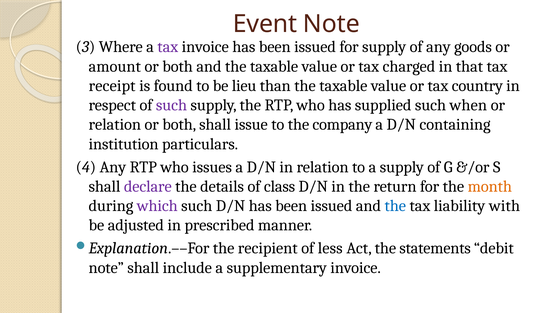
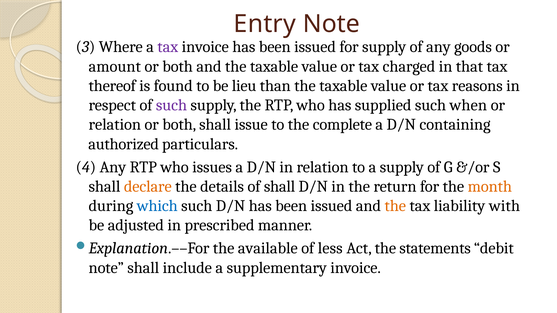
Event: Event -> Entry (265, 24)
receipt: receipt -> thereof (112, 86)
country: country -> reasons (477, 86)
company: company -> complete (342, 125)
institution: institution -> authorized (124, 144)
declare colour: purple -> orange (148, 187)
of class: class -> shall (280, 187)
which colour: purple -> blue (157, 206)
the colour: blue -> orange (395, 206)
recipient: recipient -> available (268, 248)
